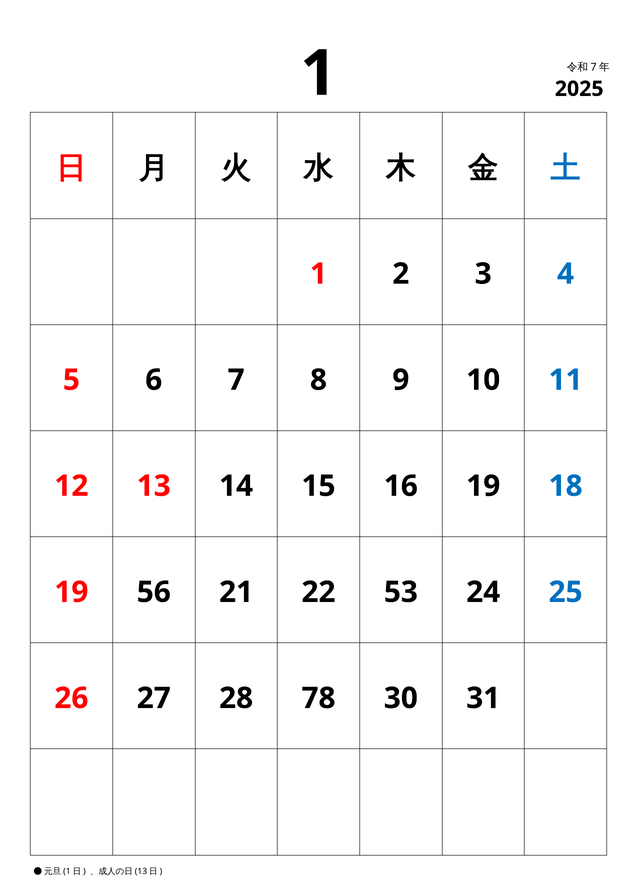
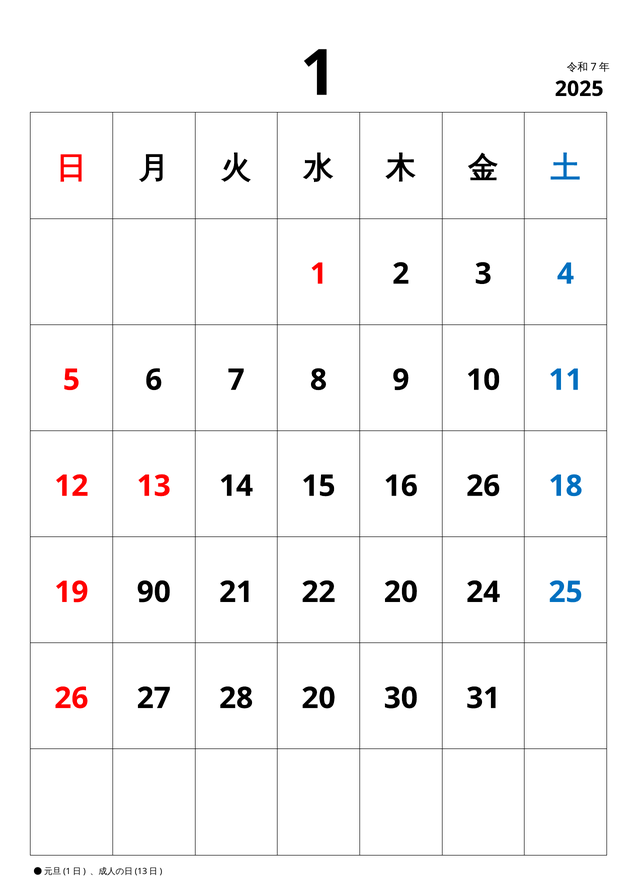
16 19: 19 -> 26 (483, 486)
56: 56 -> 90 (154, 592)
22 53: 53 -> 20 (401, 592)
28 78: 78 -> 20 (319, 698)
